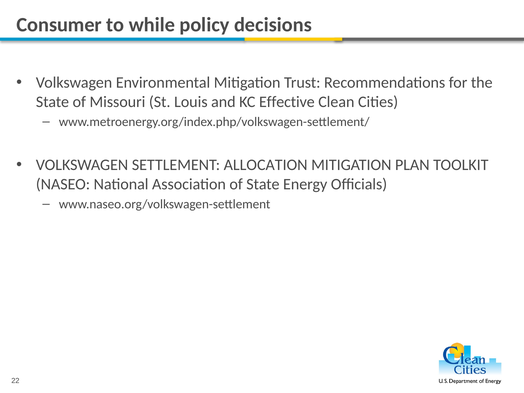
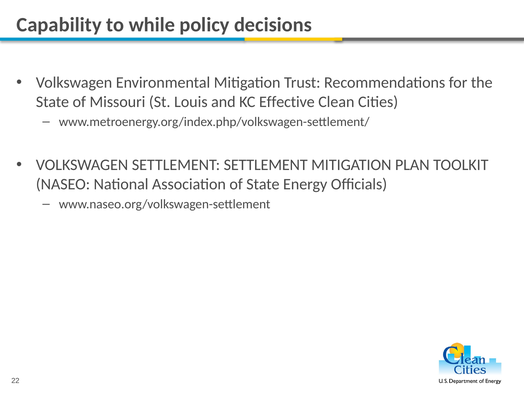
Consumer: Consumer -> Capability (59, 25)
SETTLEMENT ALLOCATION: ALLOCATION -> SETTLEMENT (266, 165)
